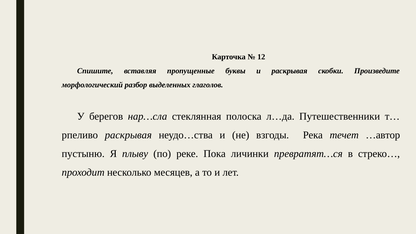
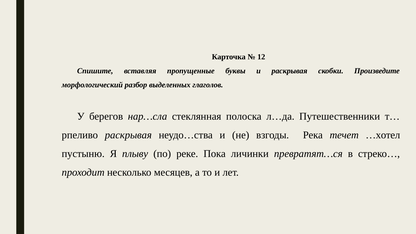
…автор: …автор -> …хотел (383, 135)
